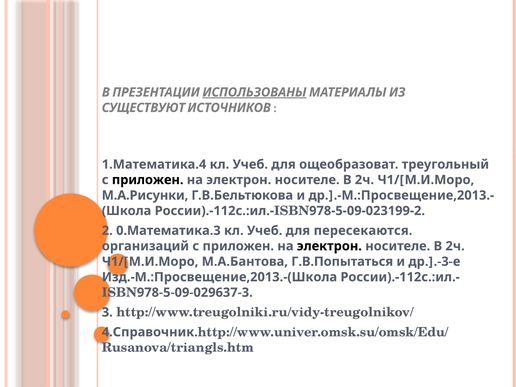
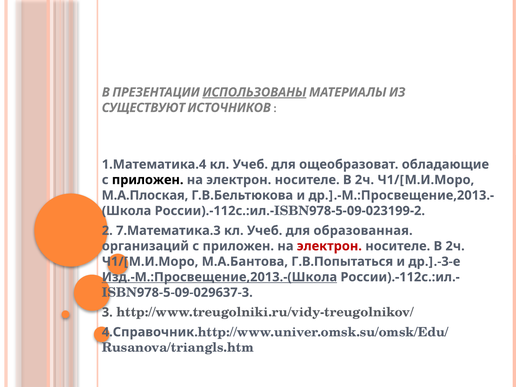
треугольный: треугольный -> обладающие (445, 164)
М.А.Рисунки: М.А.Рисунки -> М.А.Плоская (145, 195)
0.Математика.3: 0.Математика.3 -> 7.Математика.3 (168, 231)
пересекаются: пересекаются -> образованная (363, 231)
электрон colour: black -> red (329, 246)
Изд.-М.:Просвещение,2013.-(Школа underline: none -> present (219, 277)
